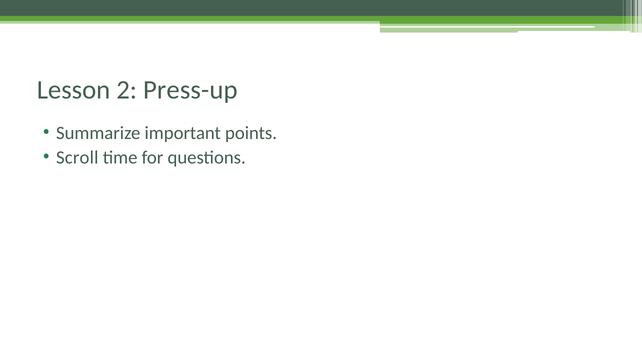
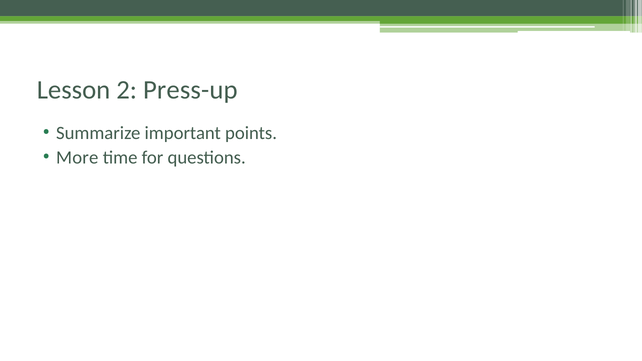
Scroll: Scroll -> More (77, 158)
